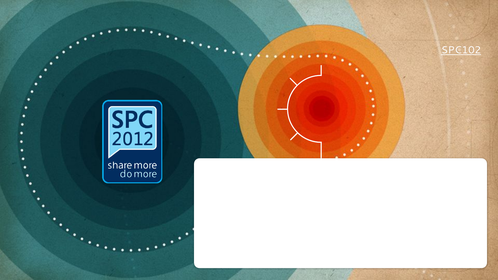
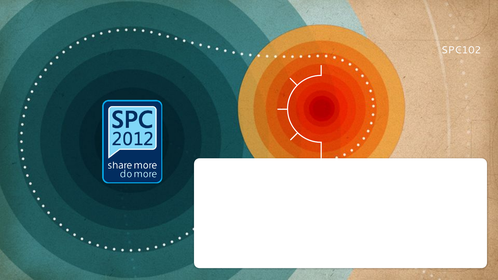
SPC102 underline: present -> none (461, 50)
